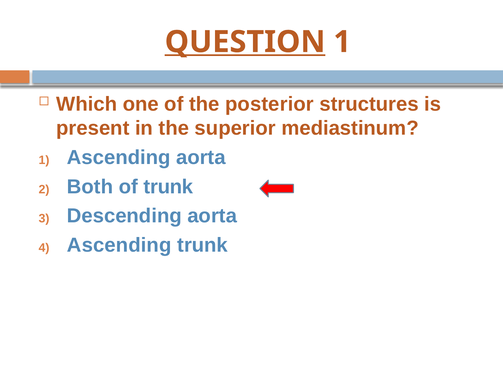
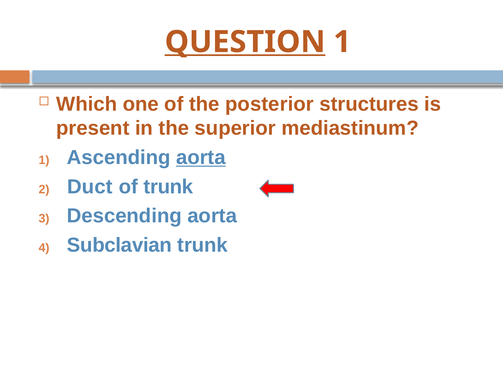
aorta underline: none -> present (201, 158)
Both: Both -> Duct (90, 187)
Ascending: Ascending -> Subclavian (119, 245)
